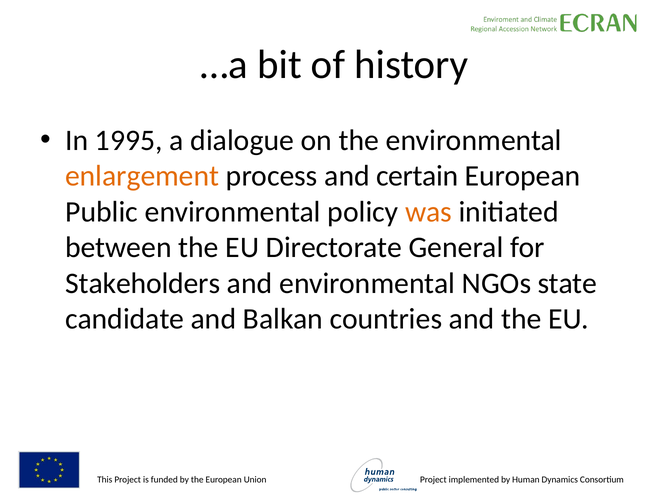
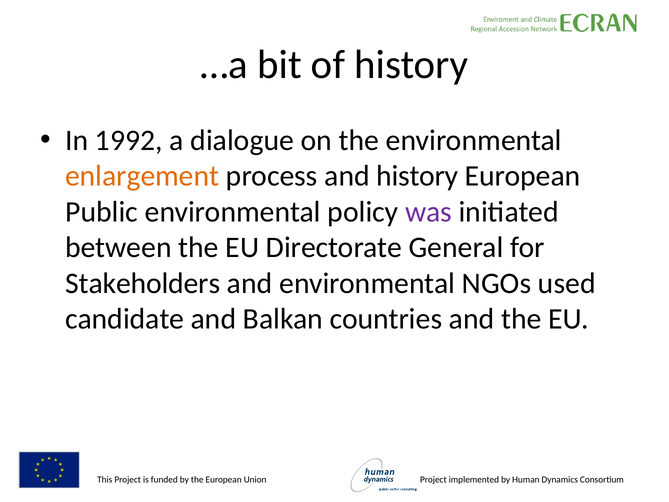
1995: 1995 -> 1992 (129, 140)
and certain: certain -> history (417, 176)
was colour: orange -> purple (429, 212)
state: state -> used (567, 283)
